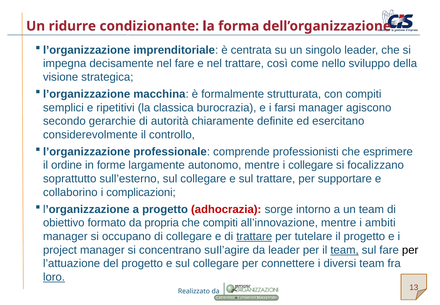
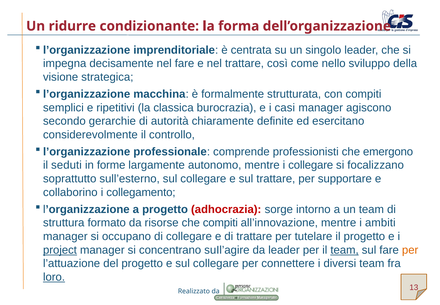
farsi: farsi -> casi (285, 107)
esprimere: esprimere -> emergono (388, 152)
ordine: ordine -> seduti (66, 165)
complicazioni: complicazioni -> collegamento (141, 192)
obiettivo: obiettivo -> struttura (64, 223)
propria: propria -> risorse (162, 223)
trattare underline: present -> none (254, 236)
project underline: none -> present (60, 250)
per colour: black -> orange (410, 250)
